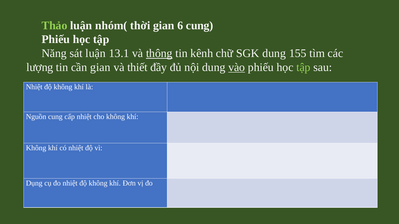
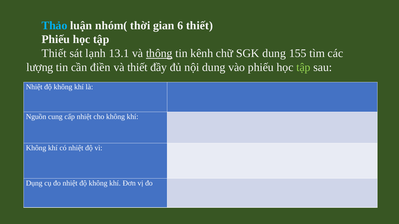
Thảo colour: light green -> light blue (54, 25)
6 cung: cung -> thiết (200, 25)
Năng: Năng -> Thiết (54, 53)
sát luận: luận -> lạnh (96, 53)
cần gian: gian -> điền (100, 67)
vào underline: present -> none (237, 67)
